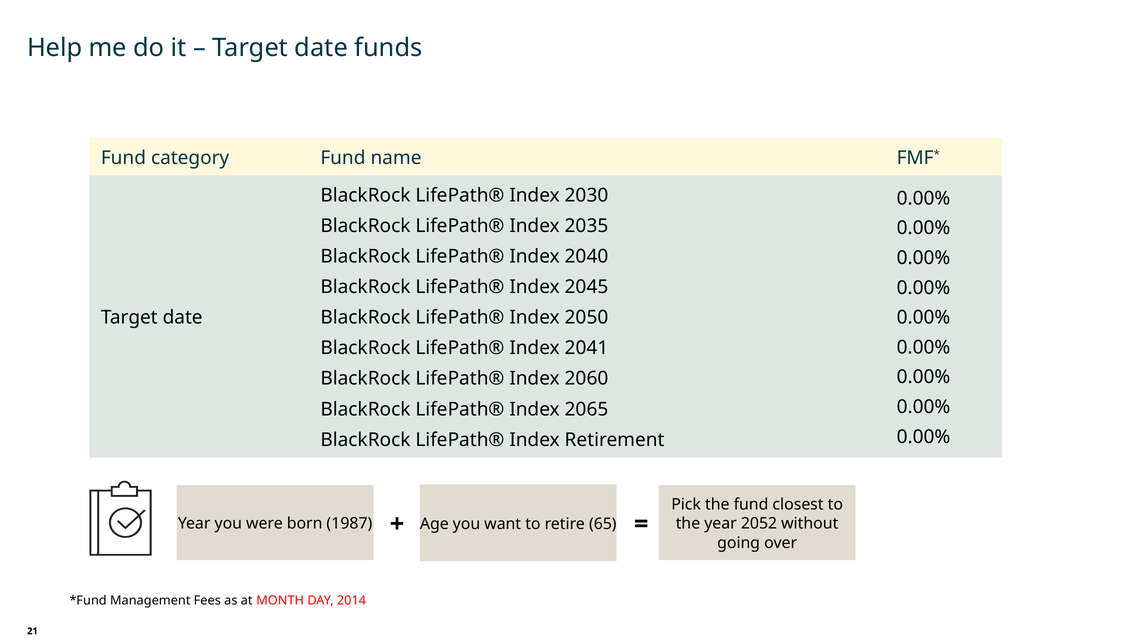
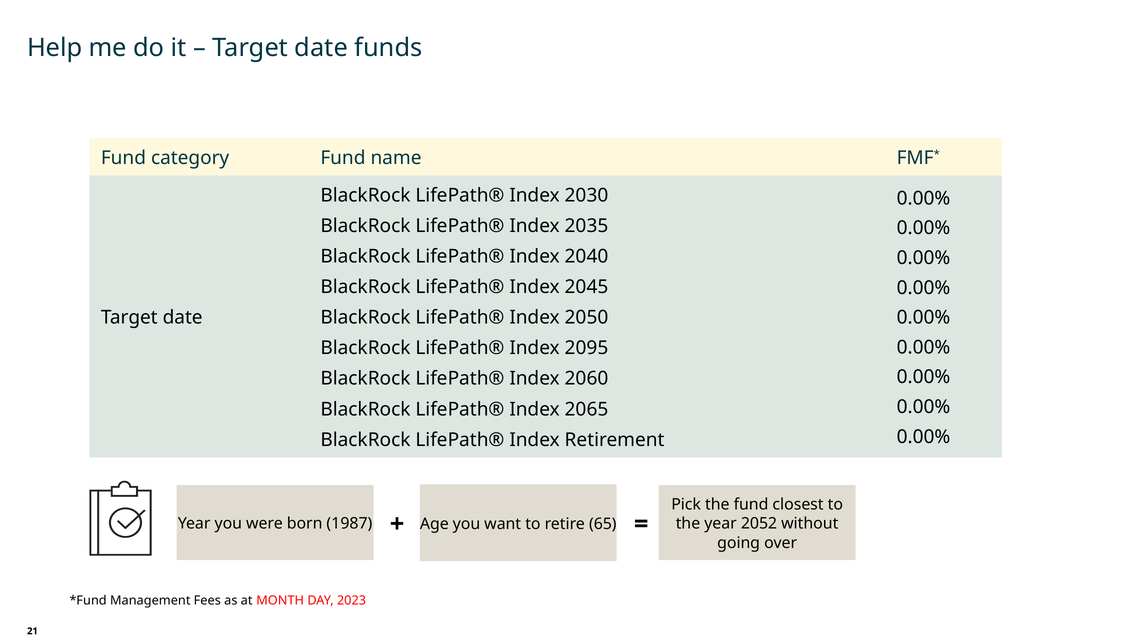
2041: 2041 -> 2095 (586, 348)
2014: 2014 -> 2023 (352, 600)
